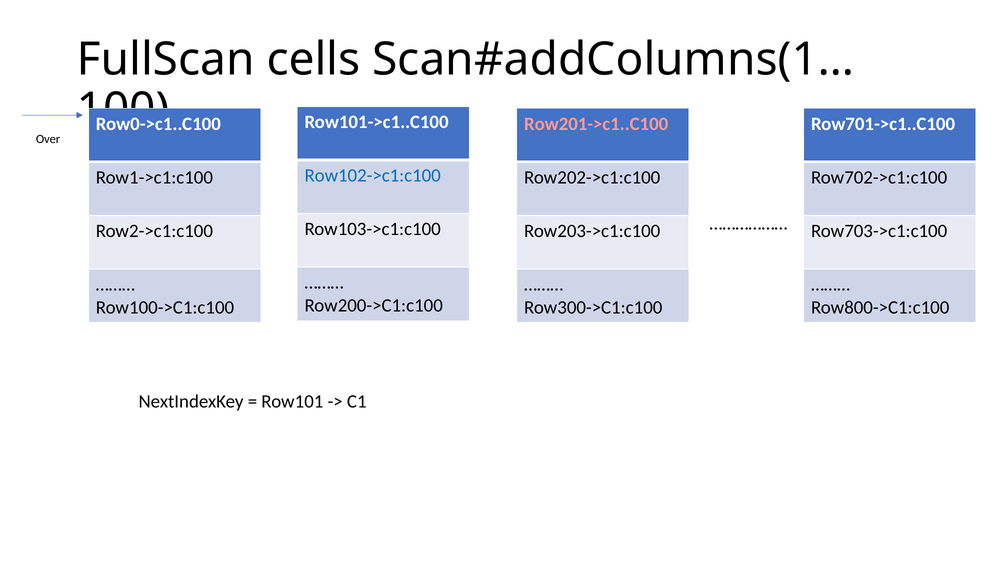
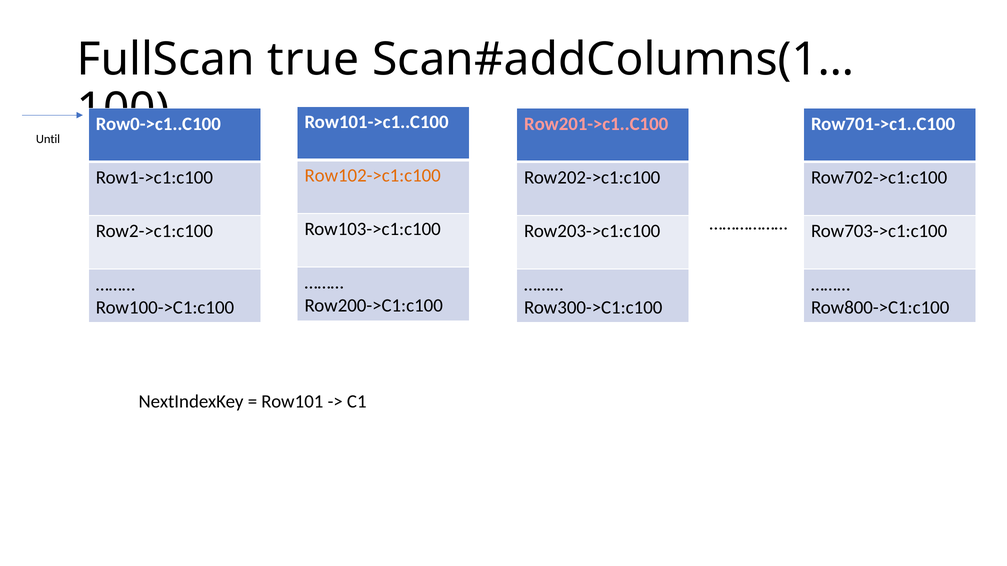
cells: cells -> true (313, 60)
Over: Over -> Until (48, 139)
Row102->c1:c100 colour: blue -> orange (373, 176)
